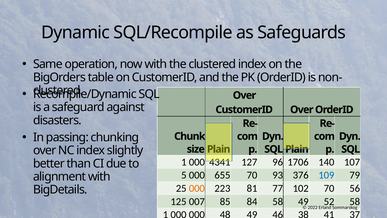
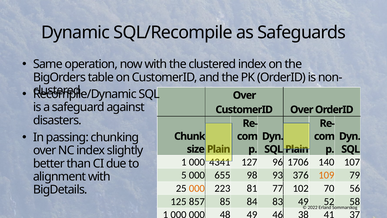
655 70: 70 -> 98 (252, 175)
109 colour: blue -> orange (326, 175)
007: 007 -> 857 (197, 201)
84 58: 58 -> 83 (278, 201)
